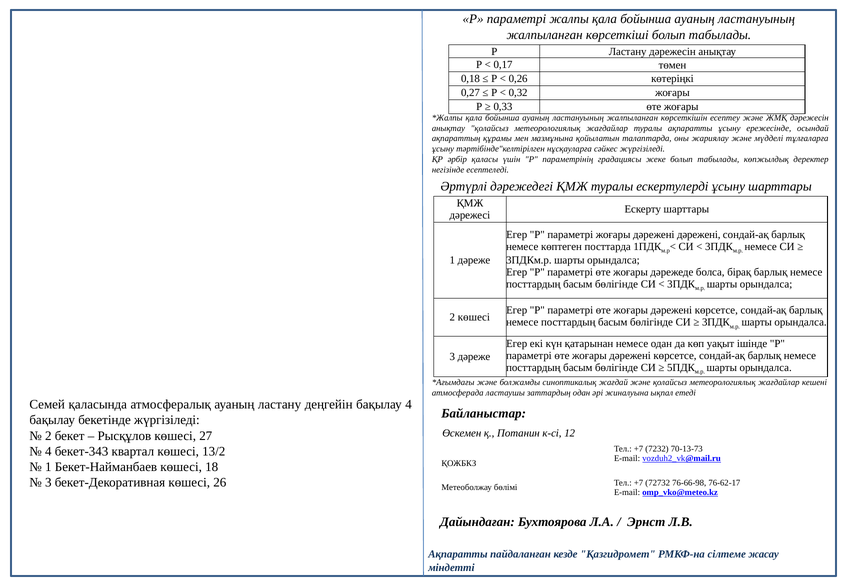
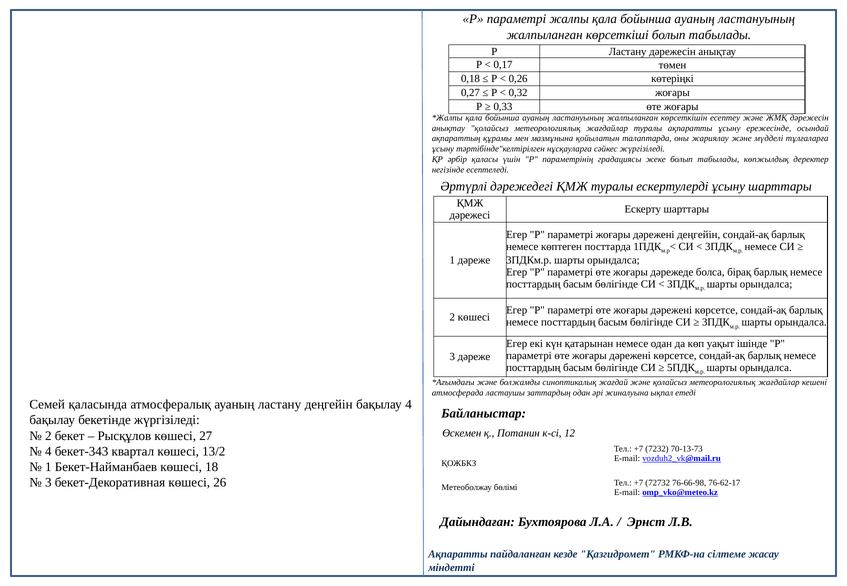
дәрежені дәрежені: дәрежені -> деңгейін (699, 235)
